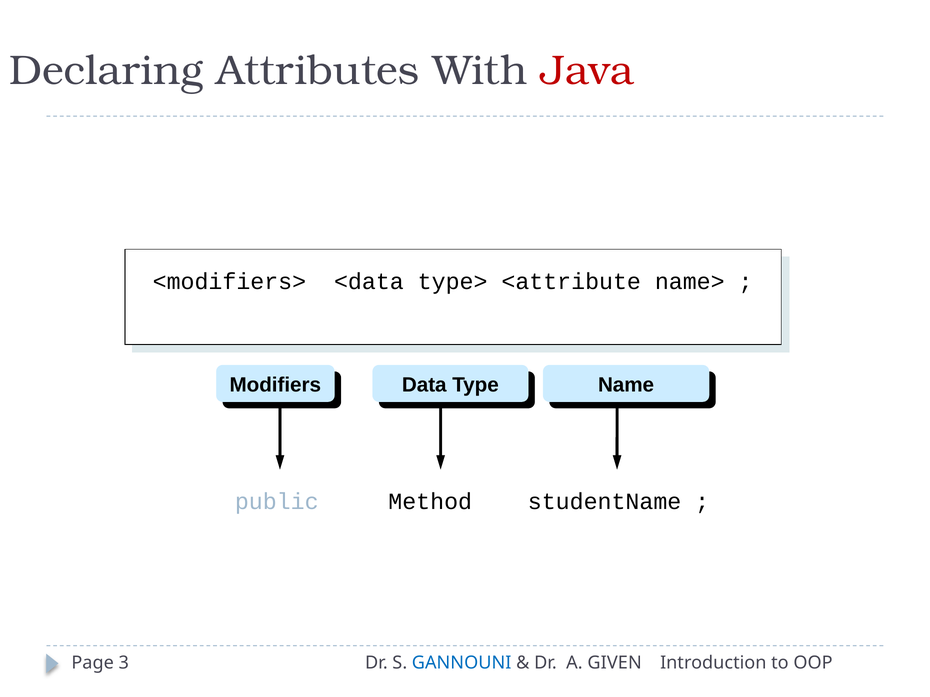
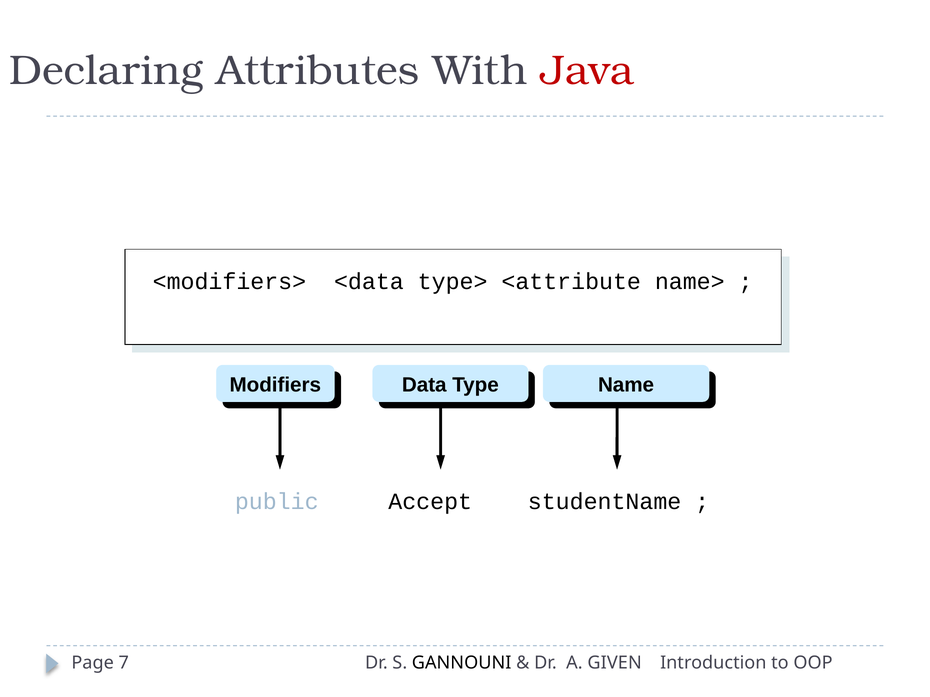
Method: Method -> Accept (430, 502)
3: 3 -> 7 (124, 663)
GANNOUNI colour: blue -> black (462, 663)
